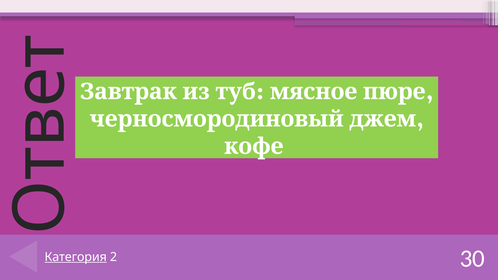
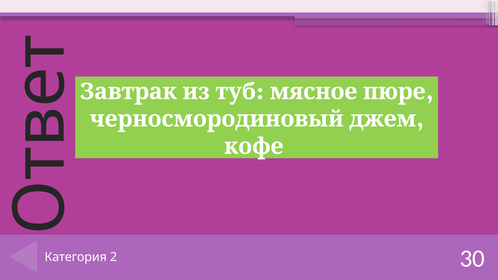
Категория underline: present -> none (76, 257)
